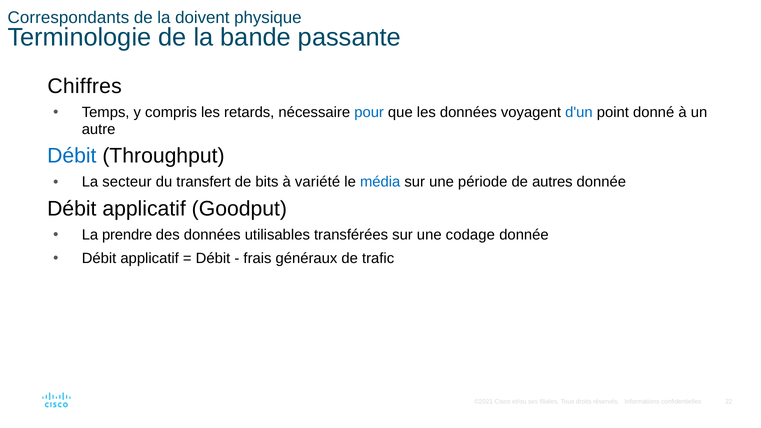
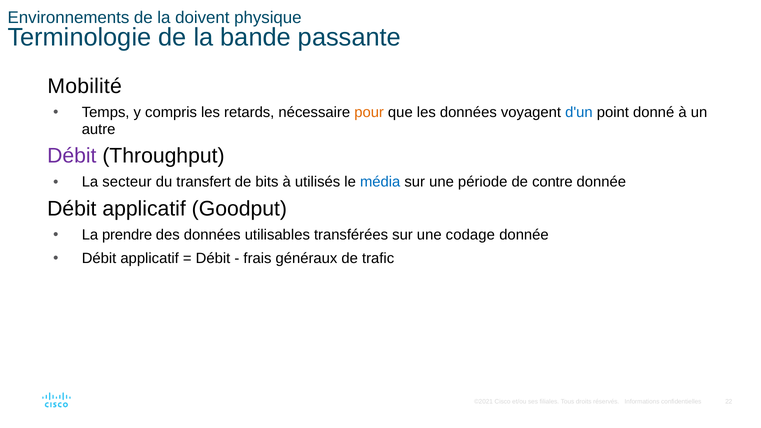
Correspondants: Correspondants -> Environnements (68, 18)
Chiffres: Chiffres -> Mobilité (85, 86)
pour colour: blue -> orange (369, 112)
Débit colour: blue -> purple (72, 156)
variété: variété -> utilisés (318, 182)
autres: autres -> contre (552, 182)
